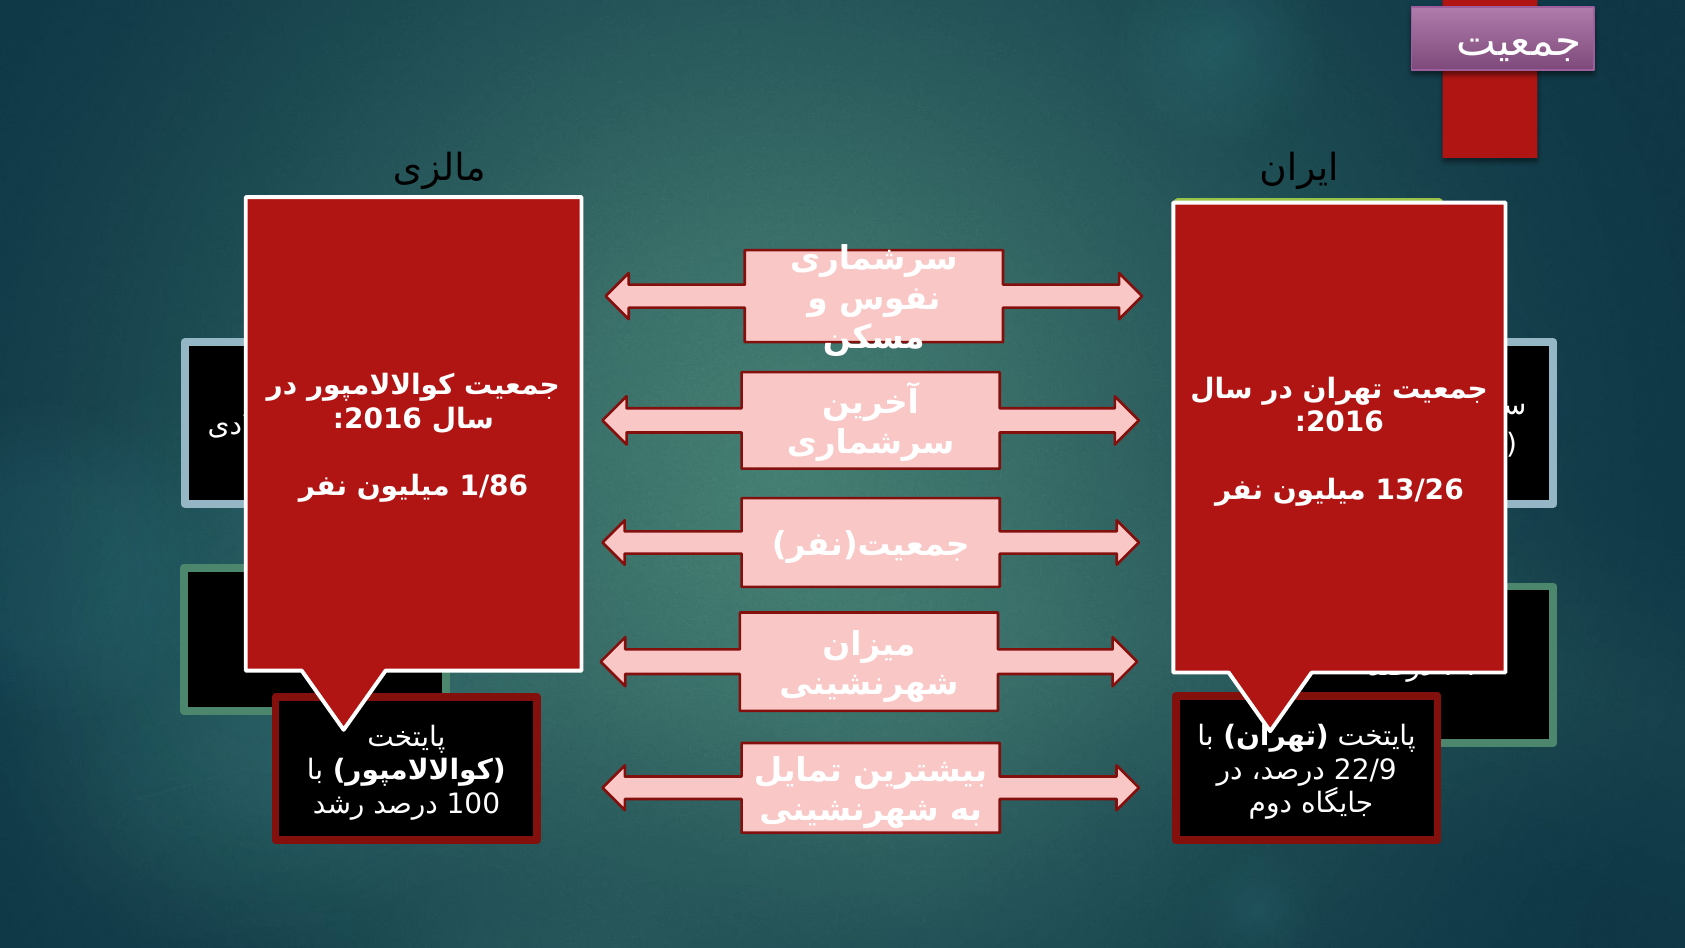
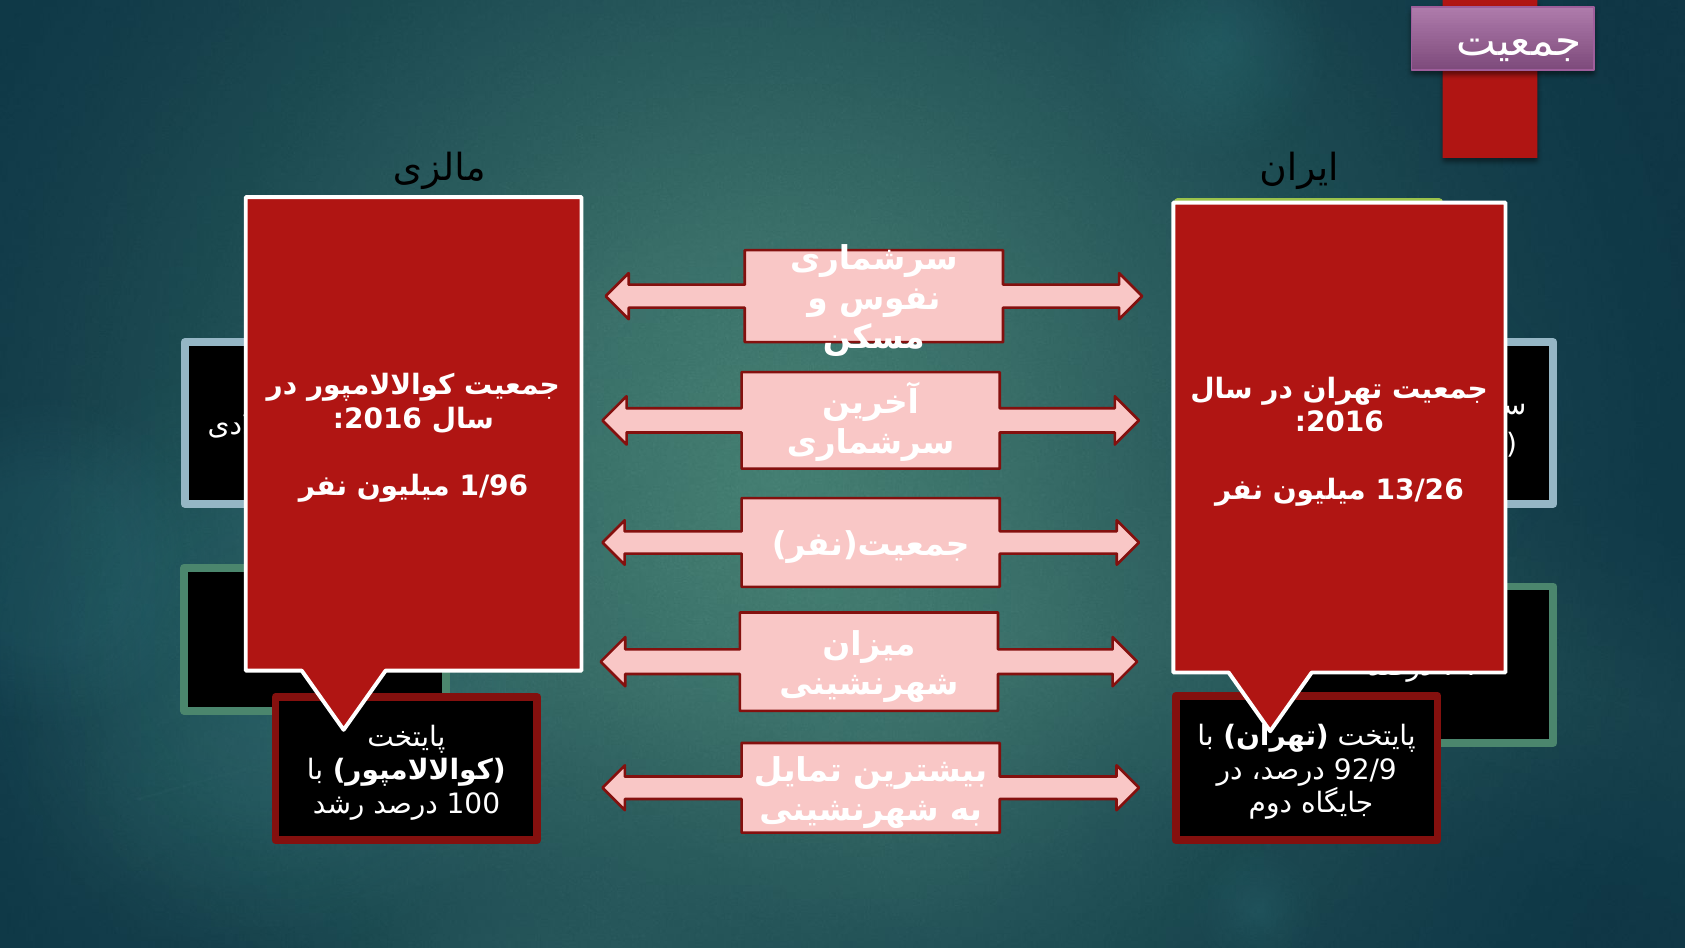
1/86: 1/86 -> 1/96 (494, 486)
22/9: 22/9 -> 92/9 (1365, 770)
